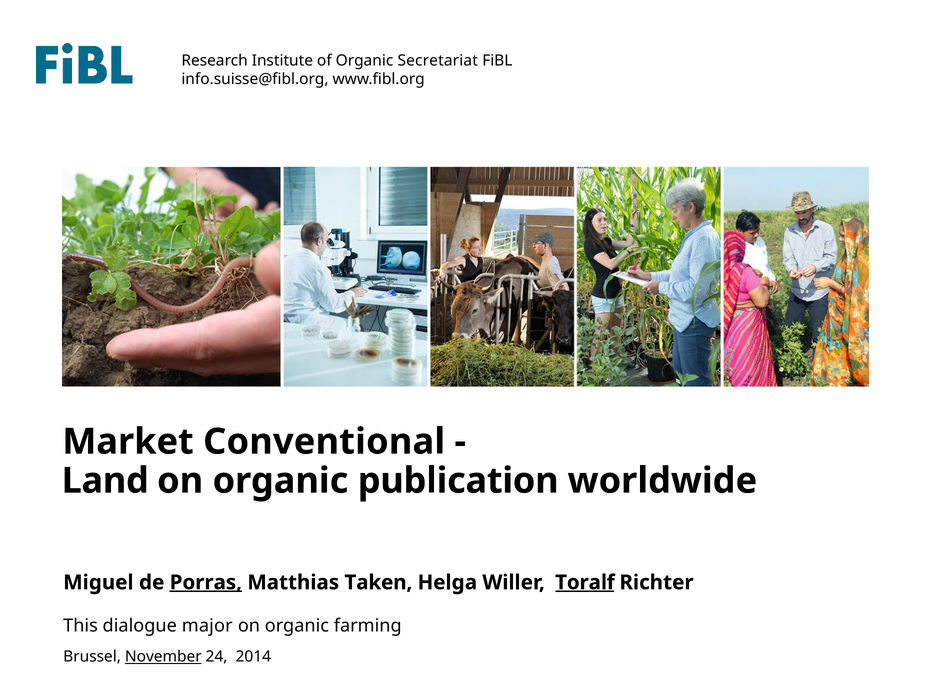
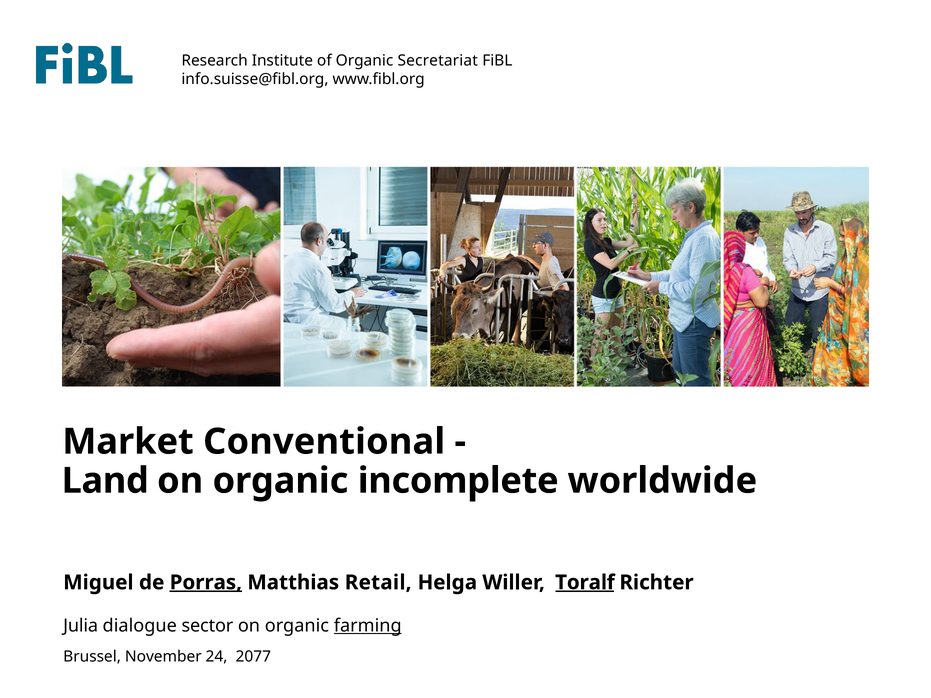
publication: publication -> incomplete (458, 481)
Taken: Taken -> Retail (378, 583)
This: This -> Julia (81, 626)
major: major -> sector (207, 626)
farming underline: none -> present (368, 626)
November underline: present -> none (163, 657)
2014: 2014 -> 2077 (253, 657)
